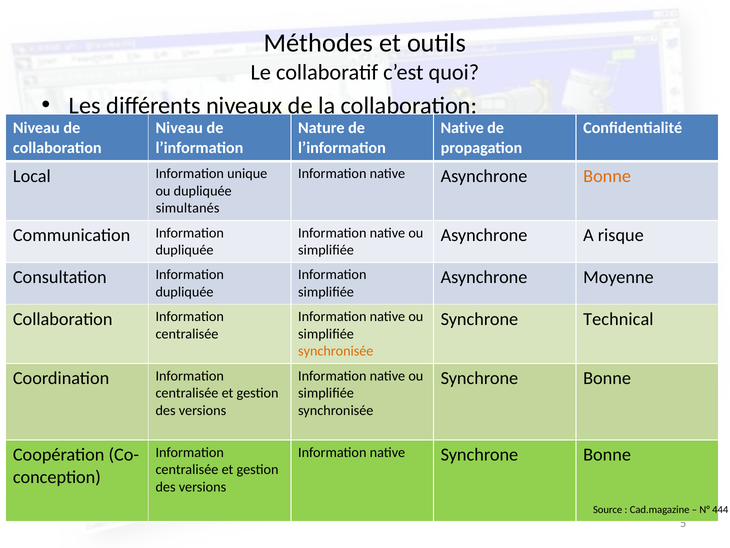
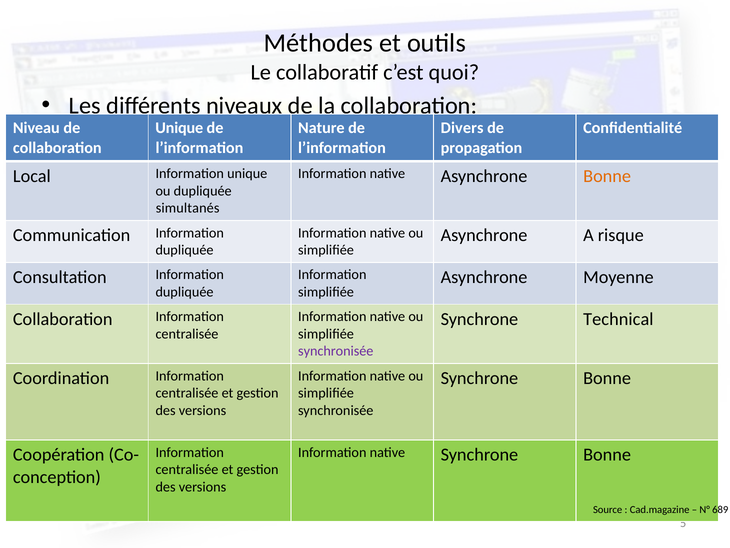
Niveau: Niveau -> Unique (179, 128)
Native: Native -> Divers (462, 128)
synchronisée colour: orange -> purple (336, 351)
444: 444 -> 689 (720, 509)
